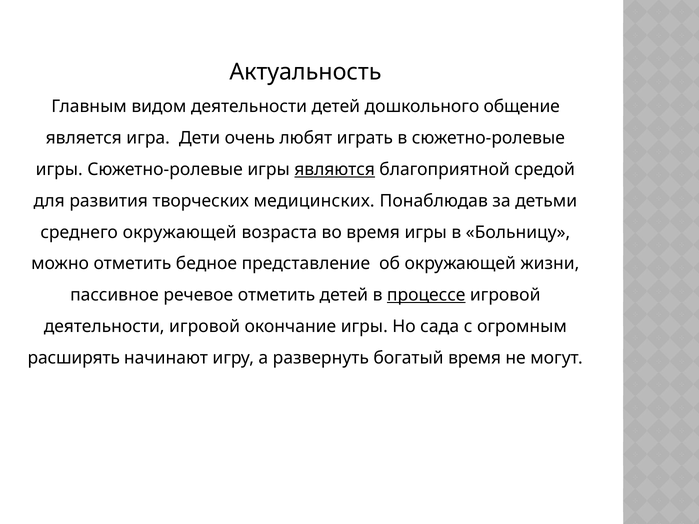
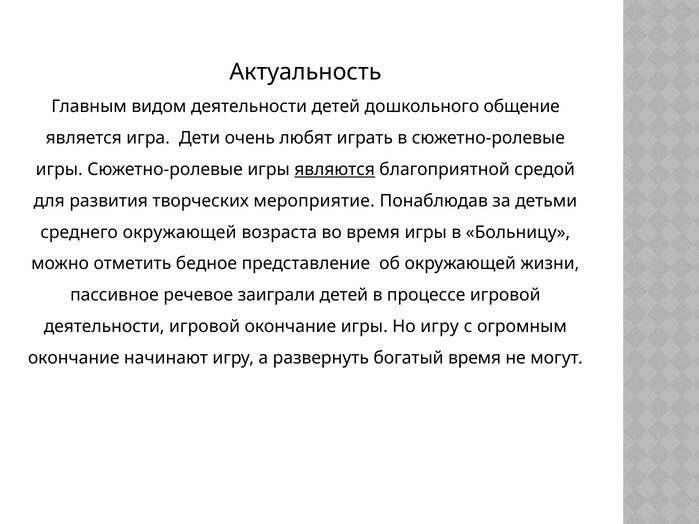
медицинских: медицинских -> мероприятие (314, 201)
речевое отметить: отметить -> заиграли (277, 295)
процессе underline: present -> none (426, 295)
Но сада: сада -> игру (440, 327)
расширять: расширять -> окончание (74, 358)
